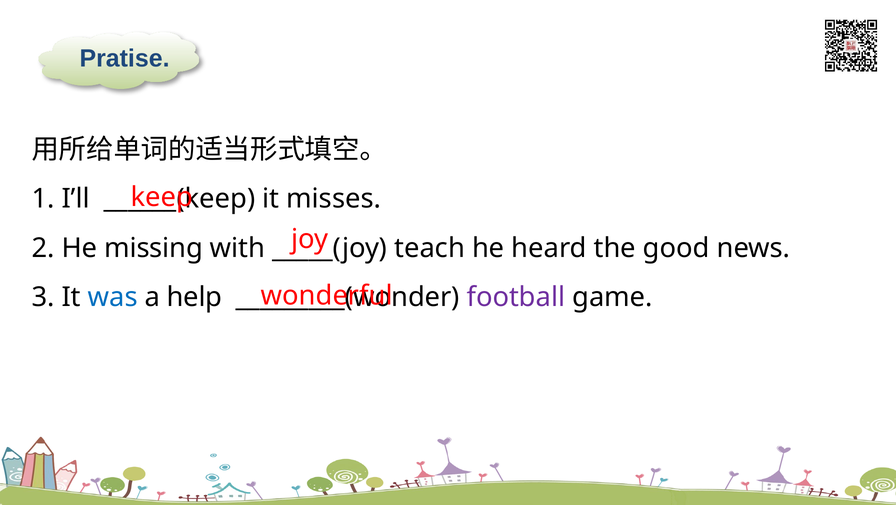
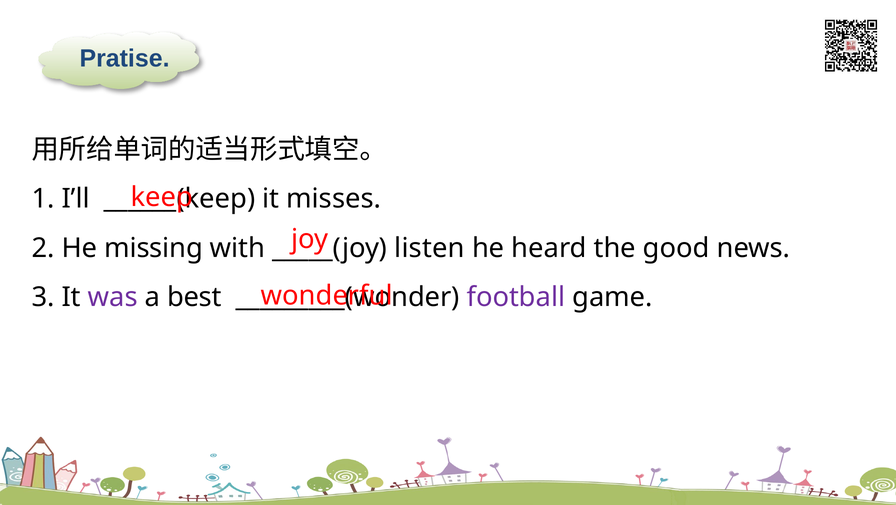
teach: teach -> listen (430, 248)
was colour: blue -> purple (113, 297)
help: help -> best (194, 297)
